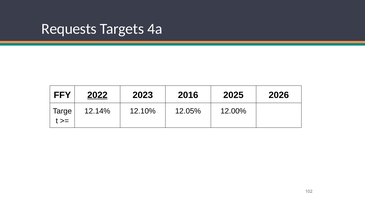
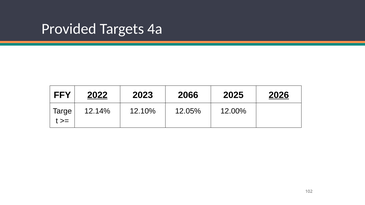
Requests: Requests -> Provided (69, 29)
2016: 2016 -> 2066 (188, 95)
2026 underline: none -> present (279, 95)
